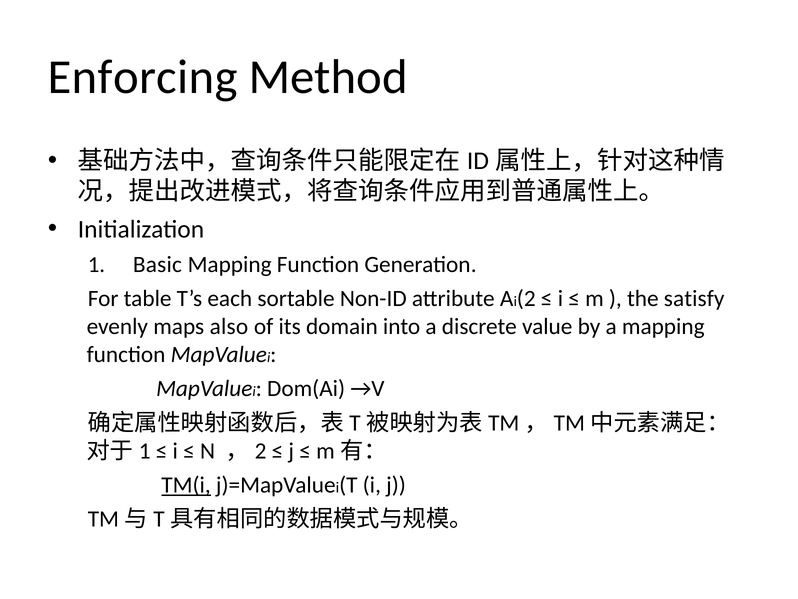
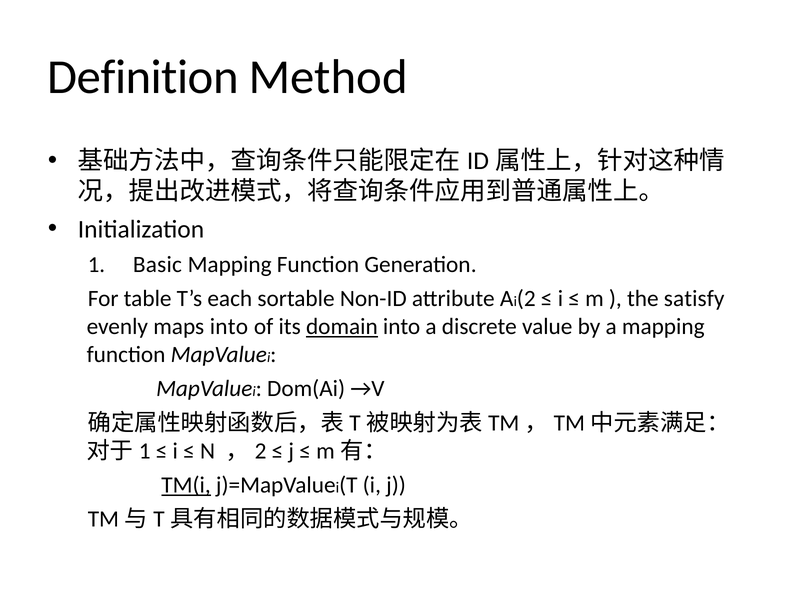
Enforcing: Enforcing -> Definition (143, 77)
maps also: also -> into (229, 326)
domain underline: none -> present (342, 326)
